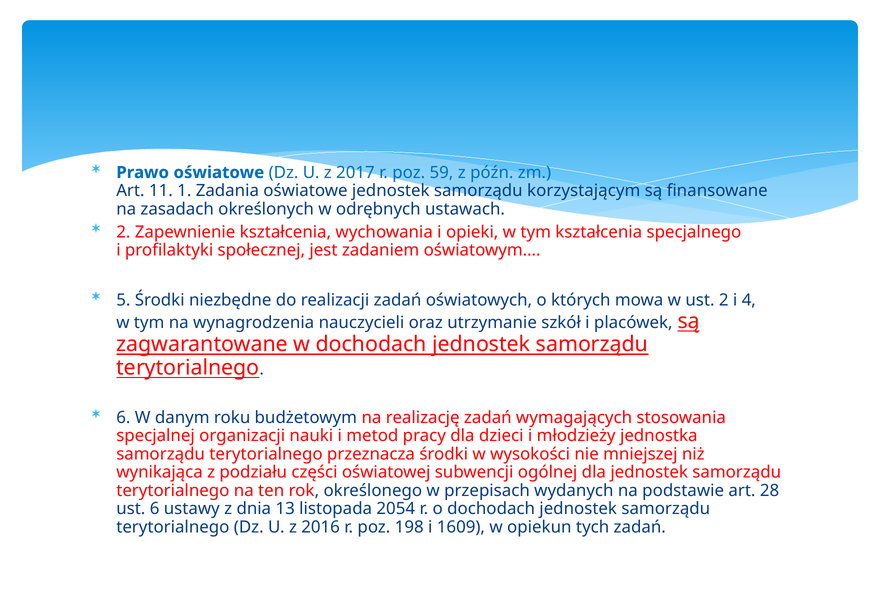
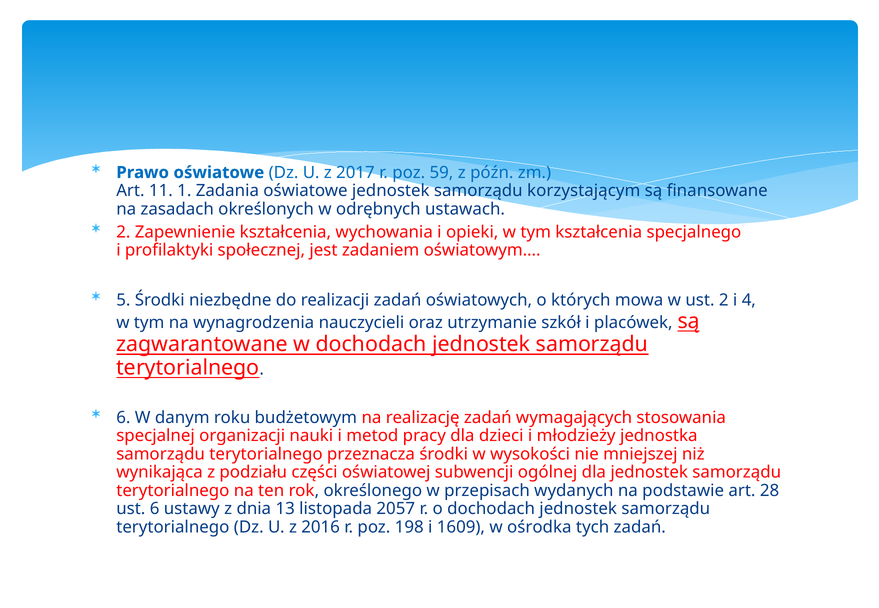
2054: 2054 -> 2057 (396, 509)
opiekun: opiekun -> ośrodka (539, 528)
